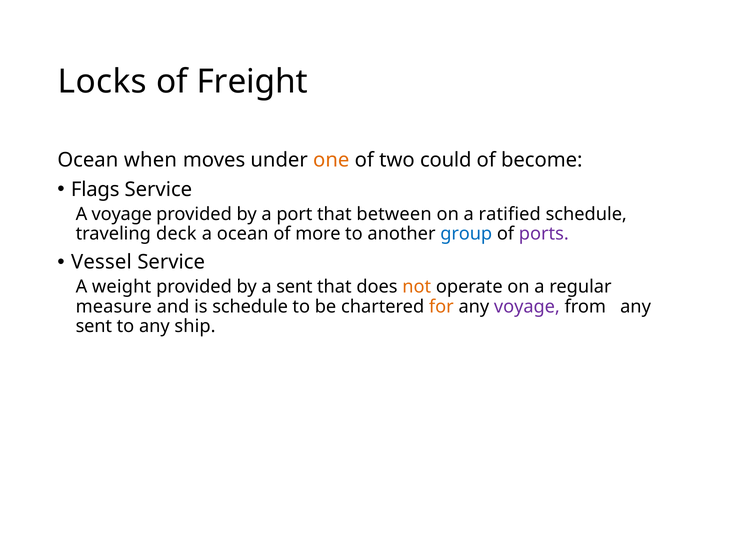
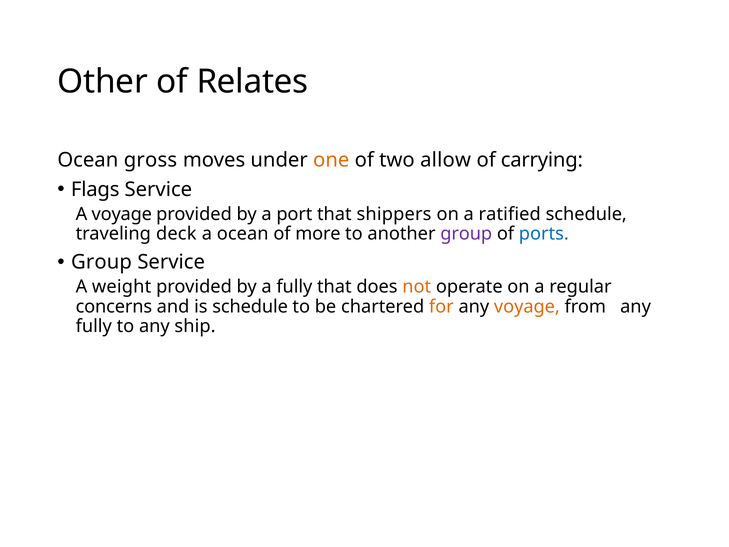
Locks: Locks -> Other (103, 82)
Freight: Freight -> Relates (252, 82)
when: when -> gross (150, 160)
could: could -> allow (446, 160)
become: become -> carrying (542, 160)
between: between -> shippers (394, 214)
group colour: blue -> purple (466, 234)
ports colour: purple -> blue (544, 234)
Vessel: Vessel -> Group (101, 262)
a sent: sent -> fully (294, 287)
measure: measure -> concerns (114, 306)
voyage colour: purple -> orange (527, 306)
sent: sent -> fully (94, 326)
